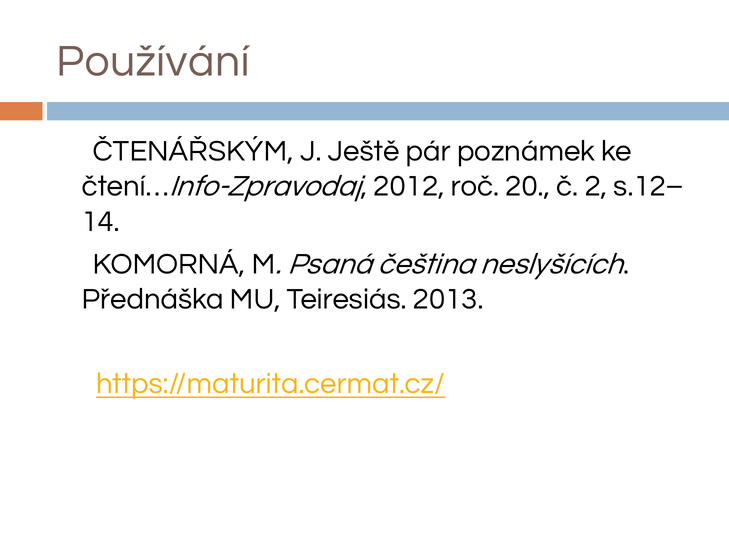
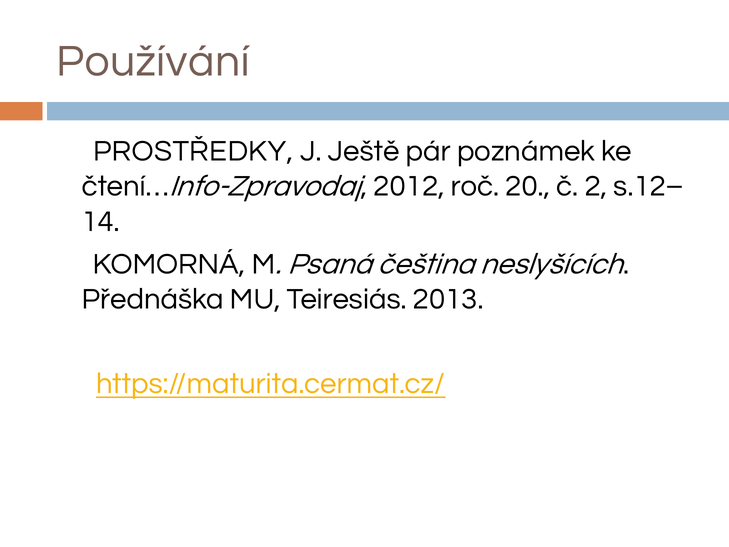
ČTENÁŘSKÝM: ČTENÁŘSKÝM -> PROSTŘEDKY (193, 151)
